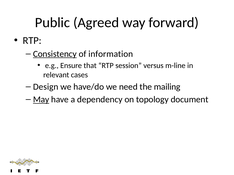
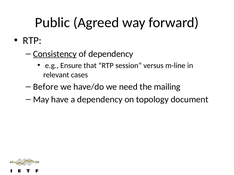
of information: information -> dependency (111, 54)
Design: Design -> Before (46, 87)
May underline: present -> none (41, 100)
